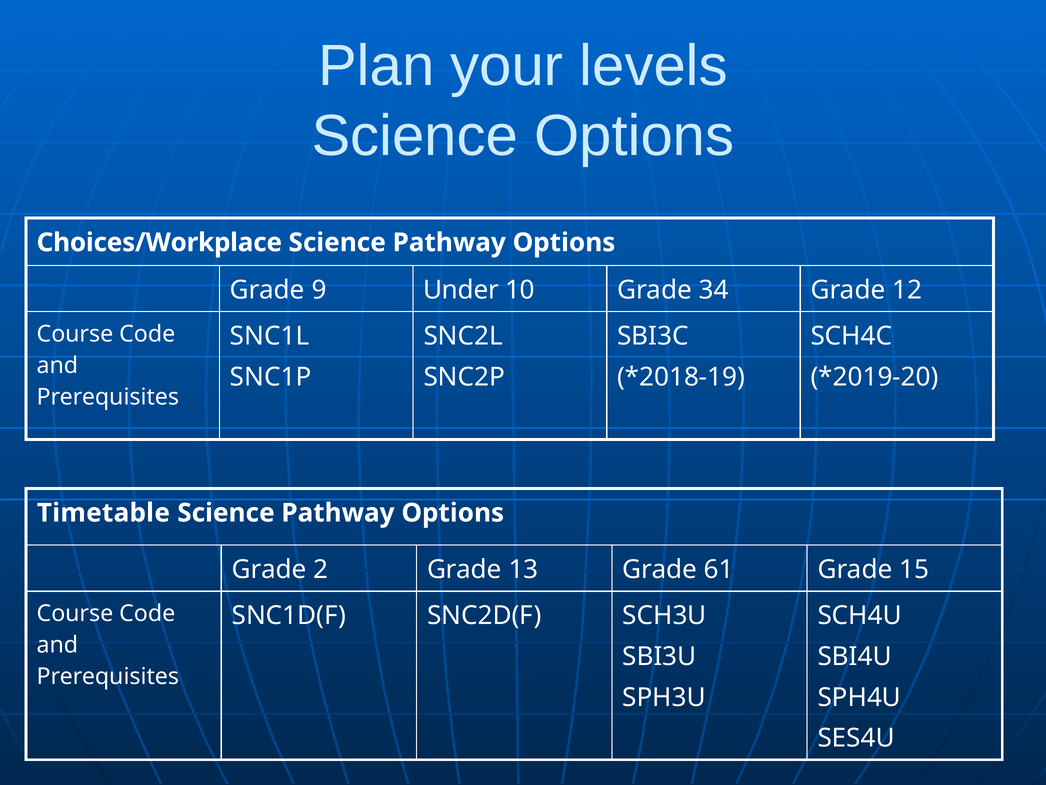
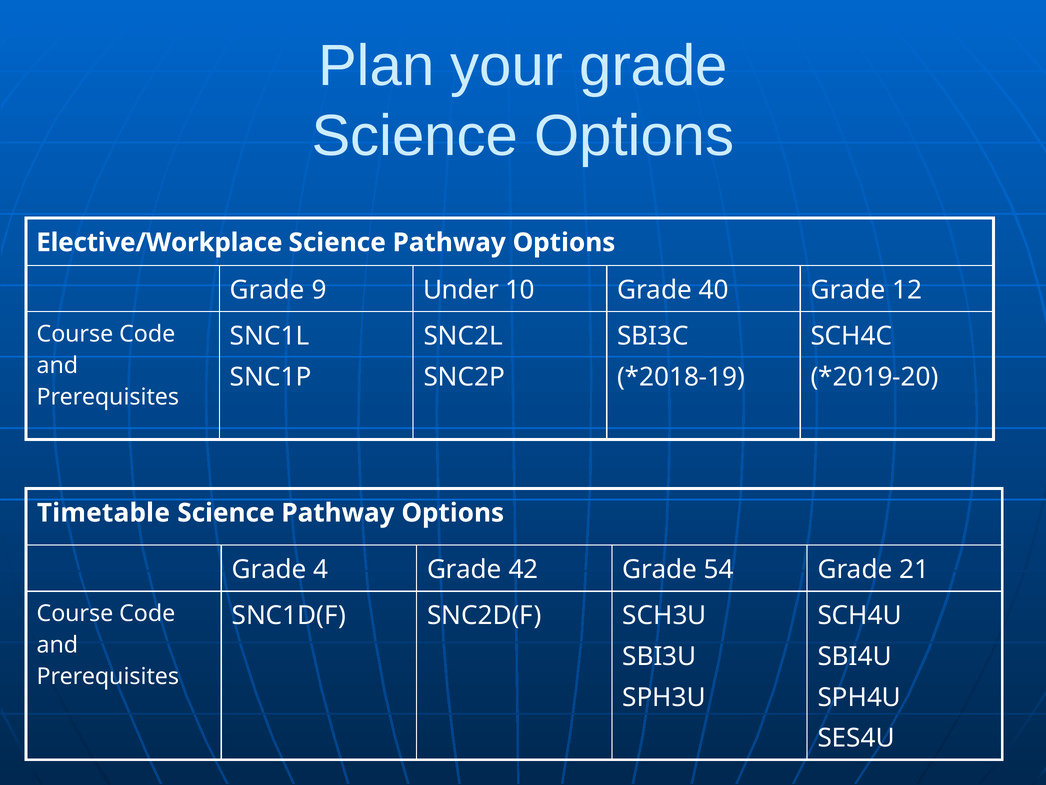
your levels: levels -> grade (654, 66)
Choices/Workplace: Choices/Workplace -> Elective/Workplace (159, 242)
34: 34 -> 40 (714, 290)
2: 2 -> 4 (321, 569)
13: 13 -> 42 (524, 569)
61: 61 -> 54 (719, 569)
15: 15 -> 21 (914, 569)
